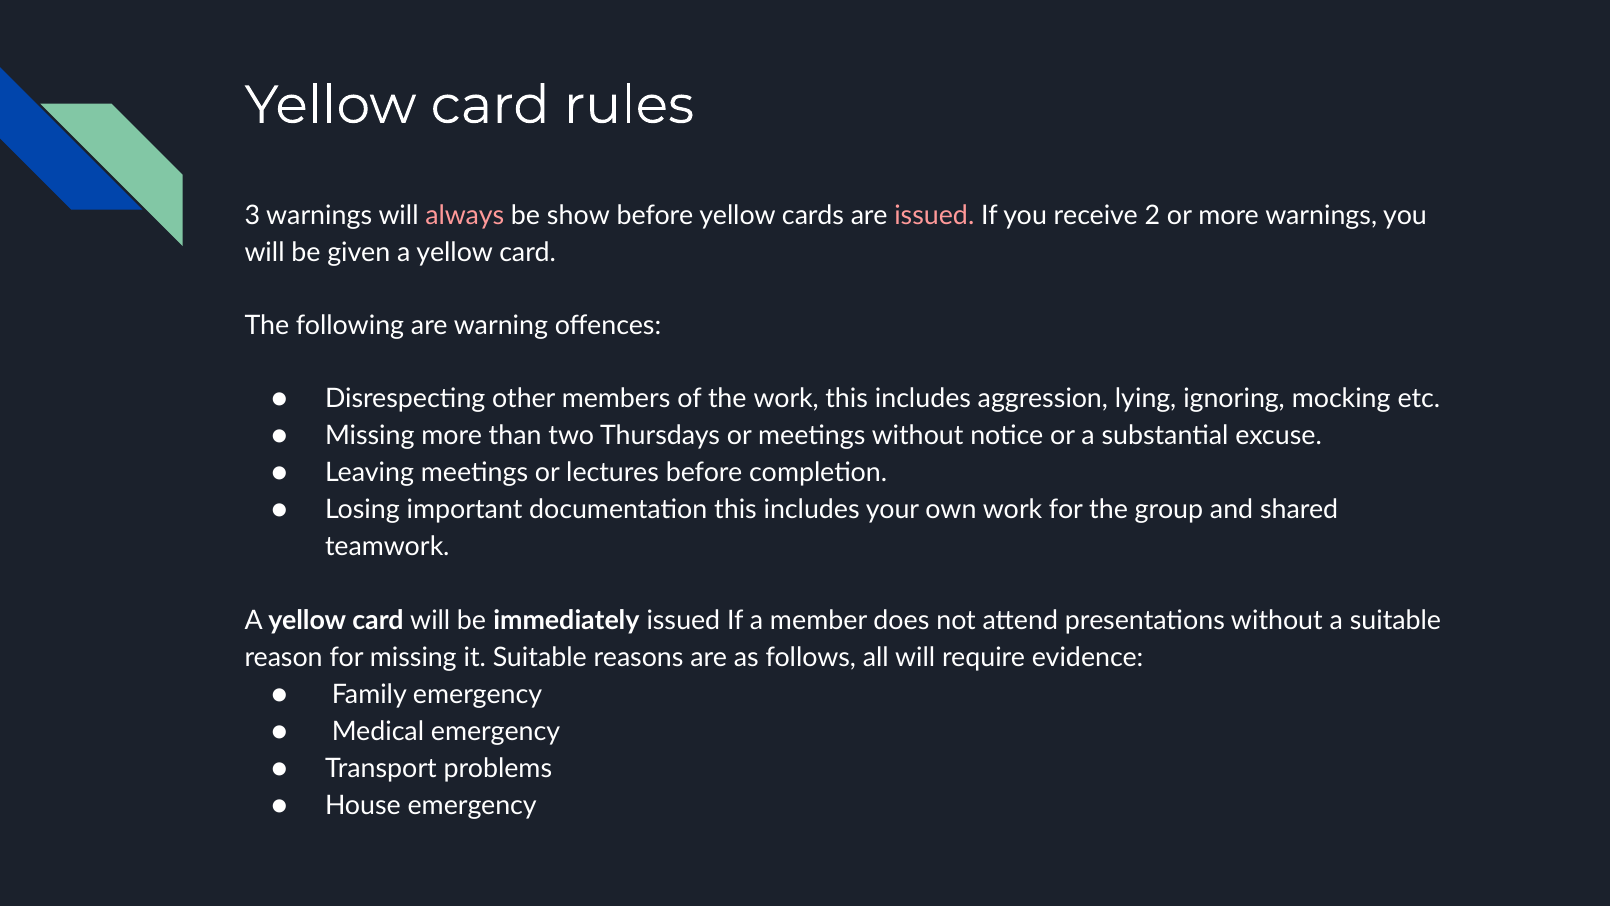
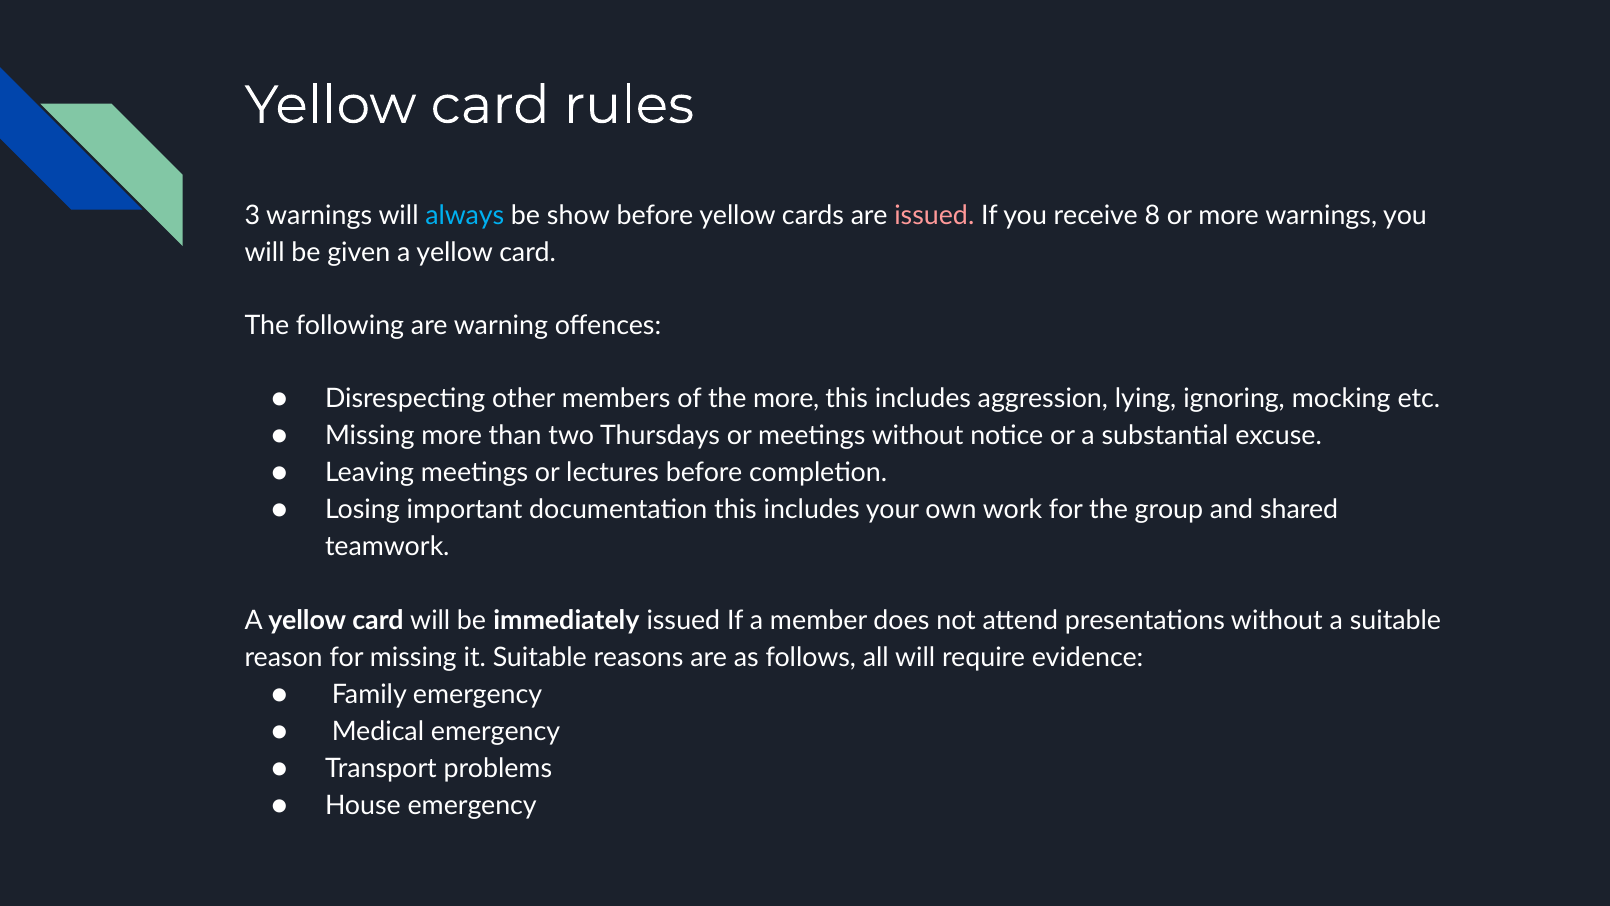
always colour: pink -> light blue (465, 216)
2: 2 -> 8 (1153, 216)
the work: work -> more (786, 398)
